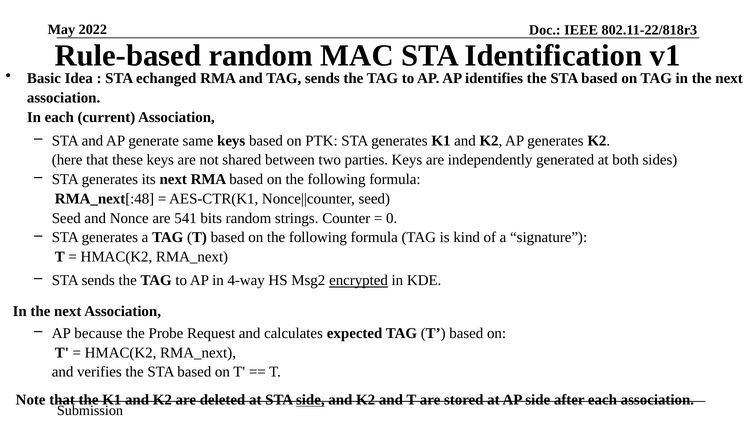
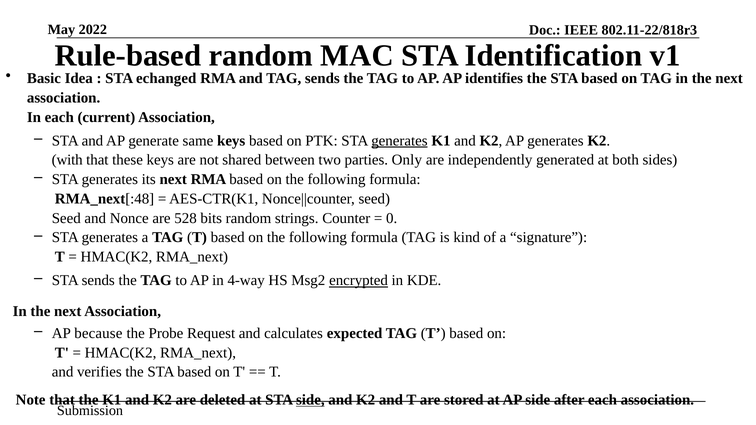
generates underline: none -> present (399, 141)
here: here -> with (67, 160)
parties Keys: Keys -> Only (407, 160)
541: 541 -> 528 (186, 218)
